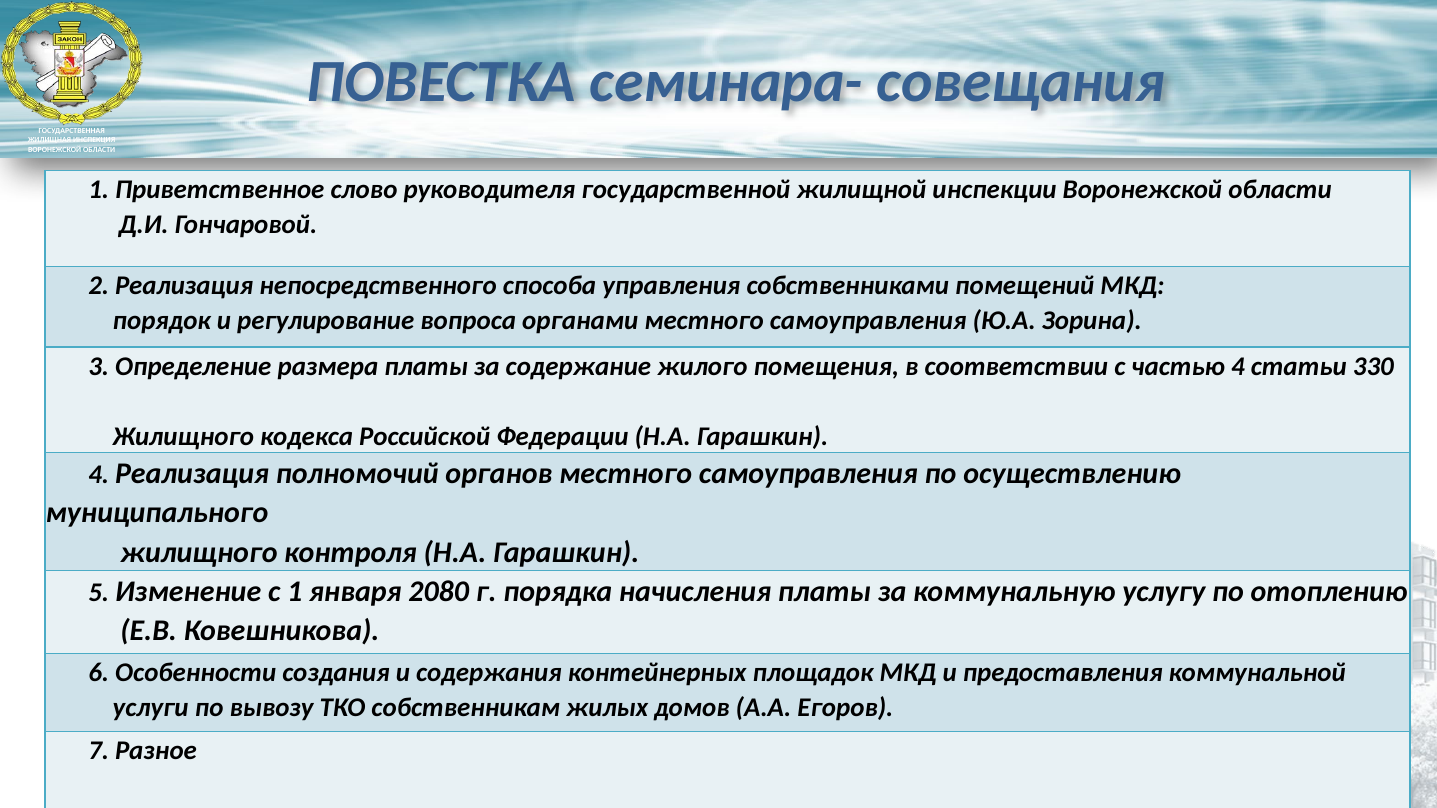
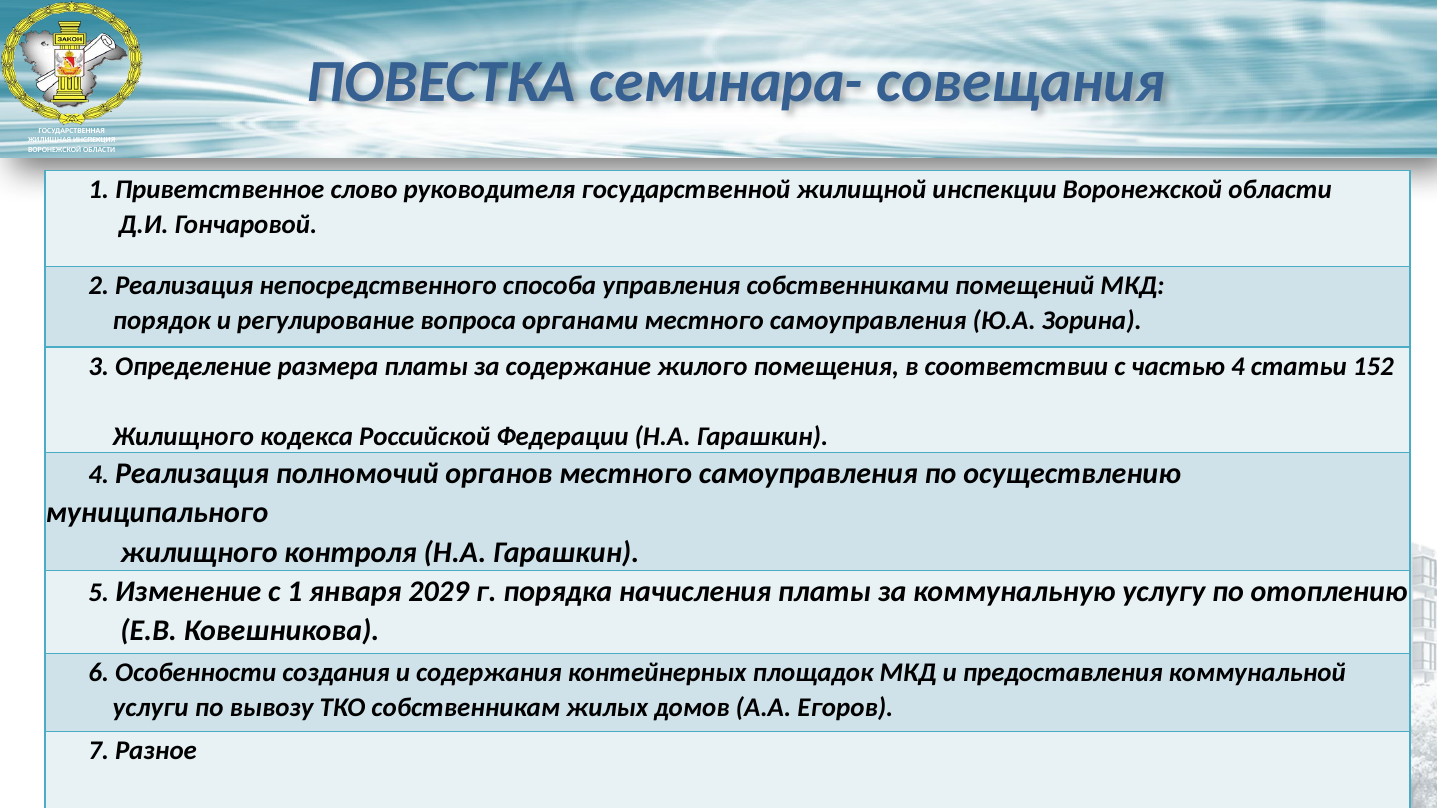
330: 330 -> 152 (1373, 366)
2080: 2080 -> 2029 (439, 592)
